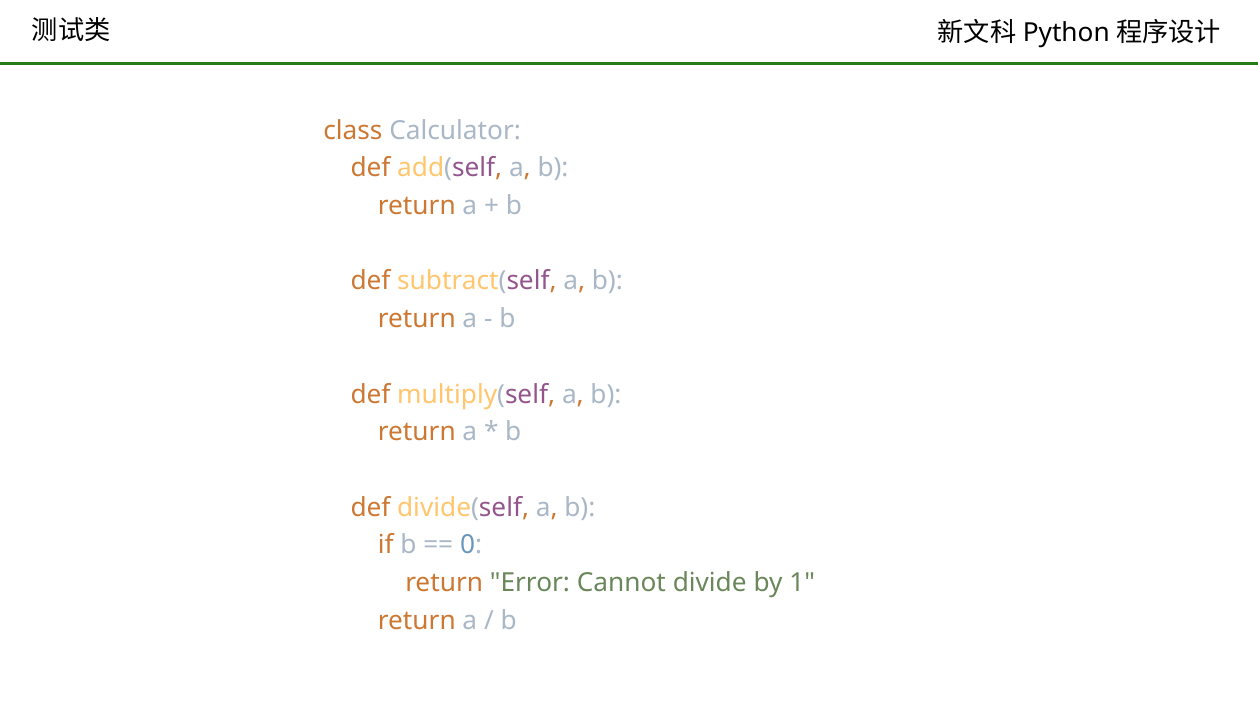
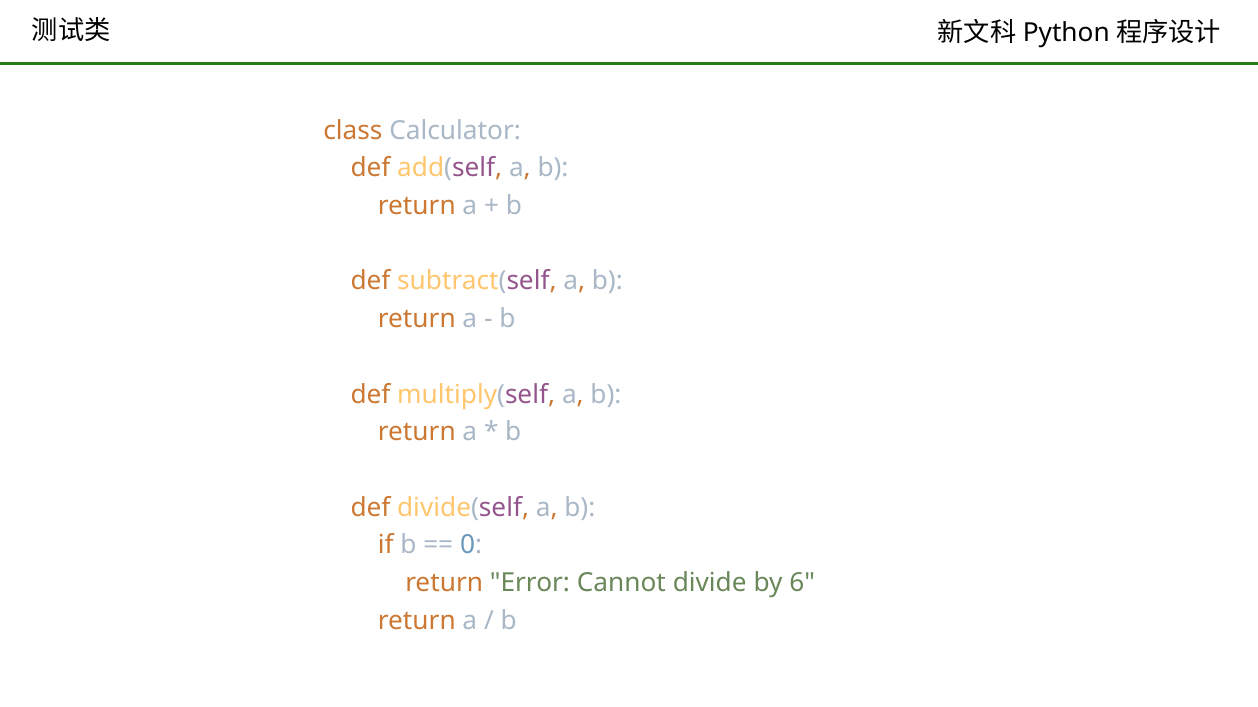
1: 1 -> 6 (802, 584)
